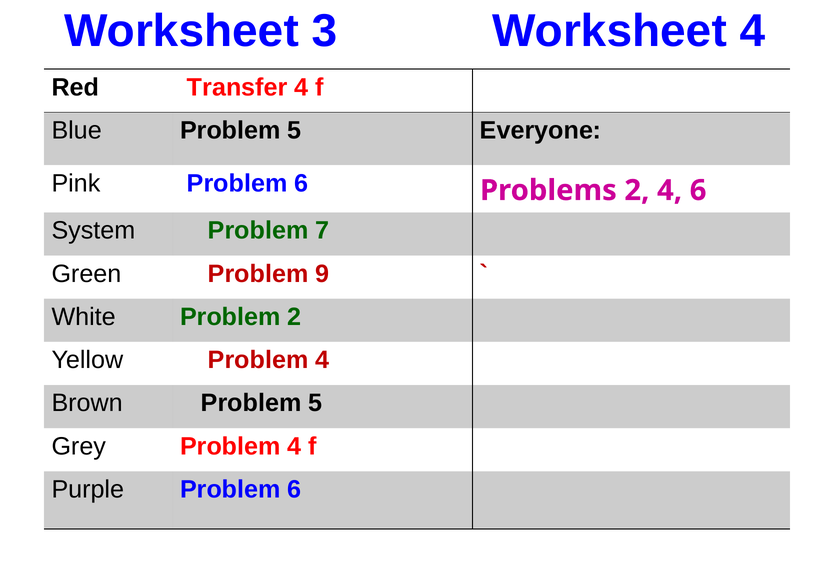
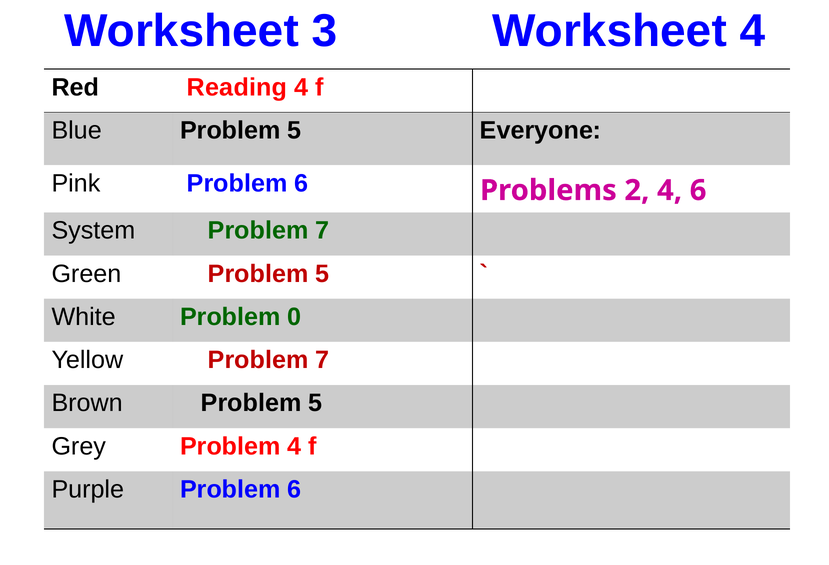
Transfer: Transfer -> Reading (237, 87)
Green Problem 9: 9 -> 5 (322, 274)
Problem 2: 2 -> 0 (294, 317)
Yellow Problem 4: 4 -> 7 (322, 360)
